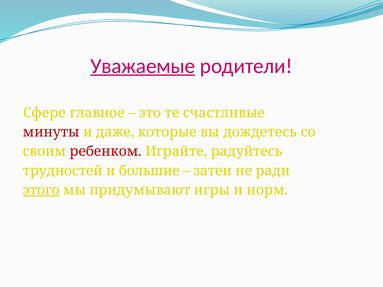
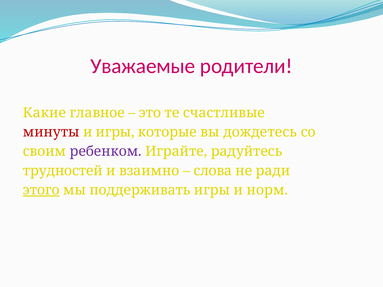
Уважаемые underline: present -> none (143, 66)
Сфере: Сфере -> Какие (44, 113)
и даже: даже -> игры (115, 132)
ребенком colour: red -> purple (106, 152)
большие: большие -> взаимно (149, 171)
затеи: затеи -> слова (213, 171)
придумывают: придумывают -> поддерживать (140, 190)
